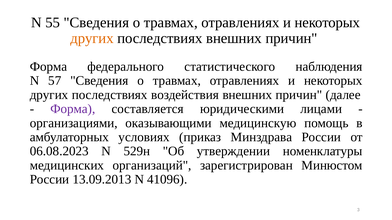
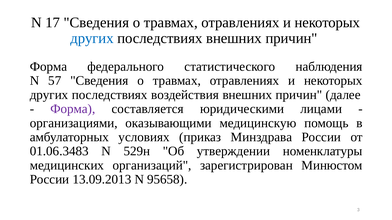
55: 55 -> 17 (53, 22)
других colour: orange -> blue (92, 38)
06.08.2023: 06.08.2023 -> 01.06.3483 (59, 151)
41096: 41096 -> 95658 (167, 180)
